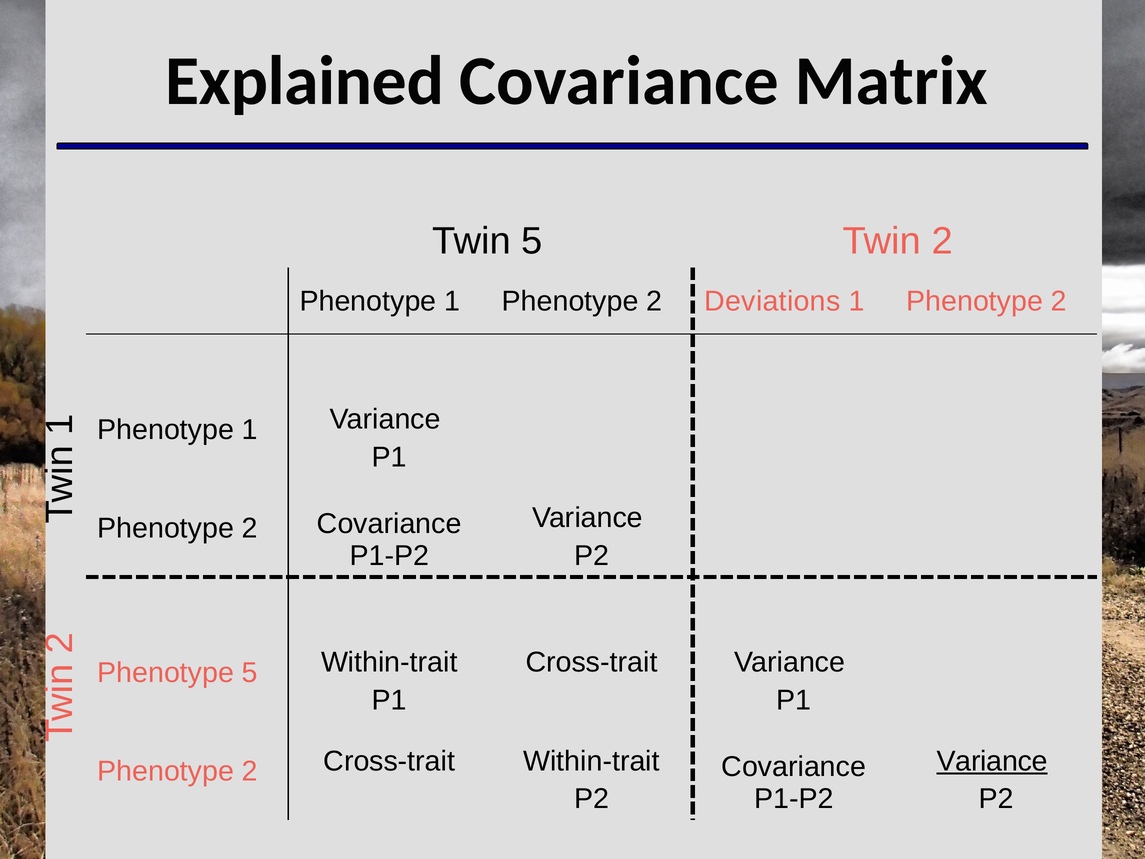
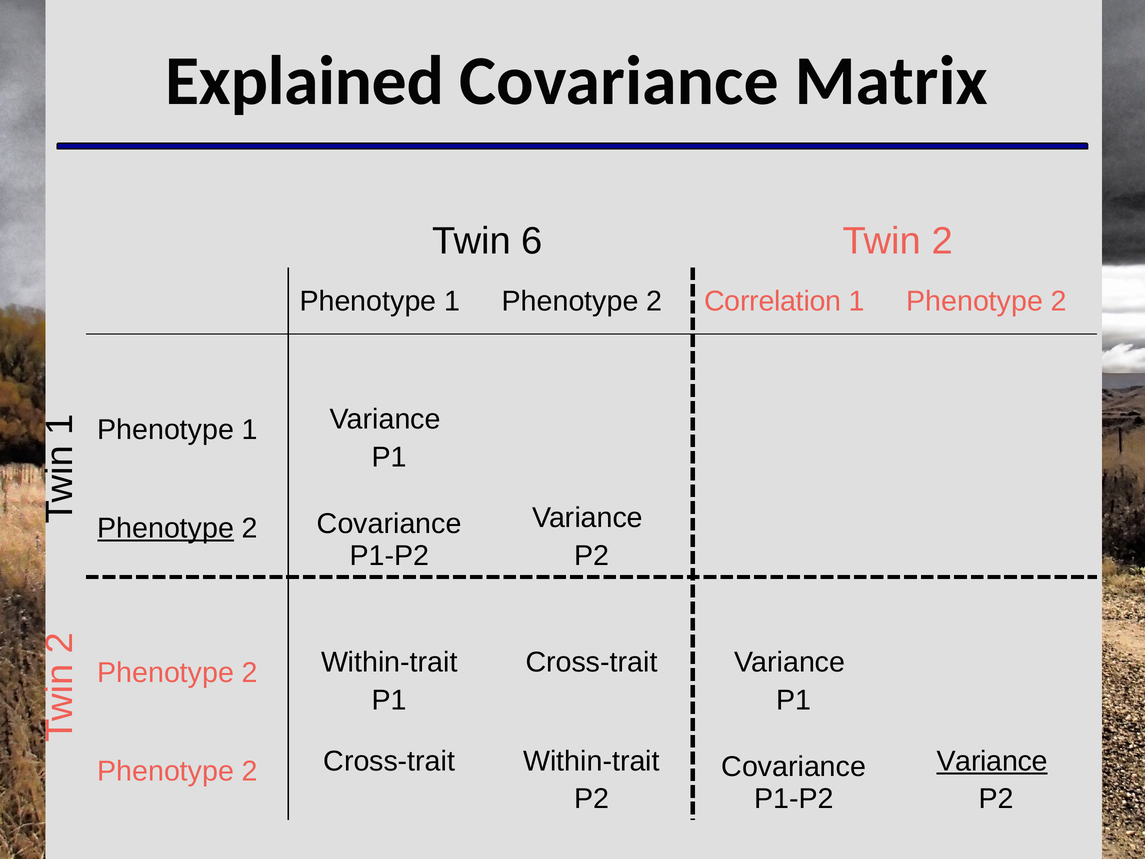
Twin 5: 5 -> 6 (532, 241)
Deviations: Deviations -> Correlation (773, 301)
Phenotype underline: none -> present (166, 528)
5: 5 -> 2 (250, 673)
